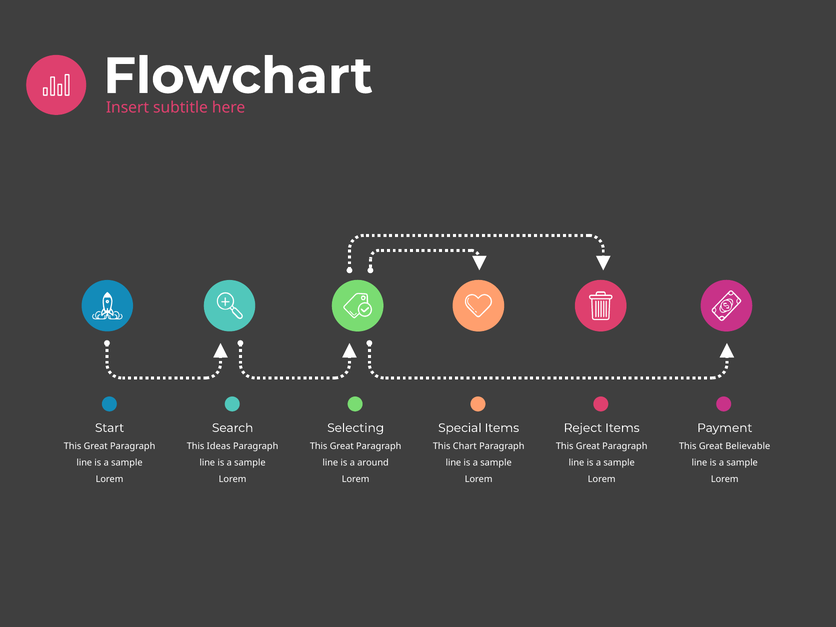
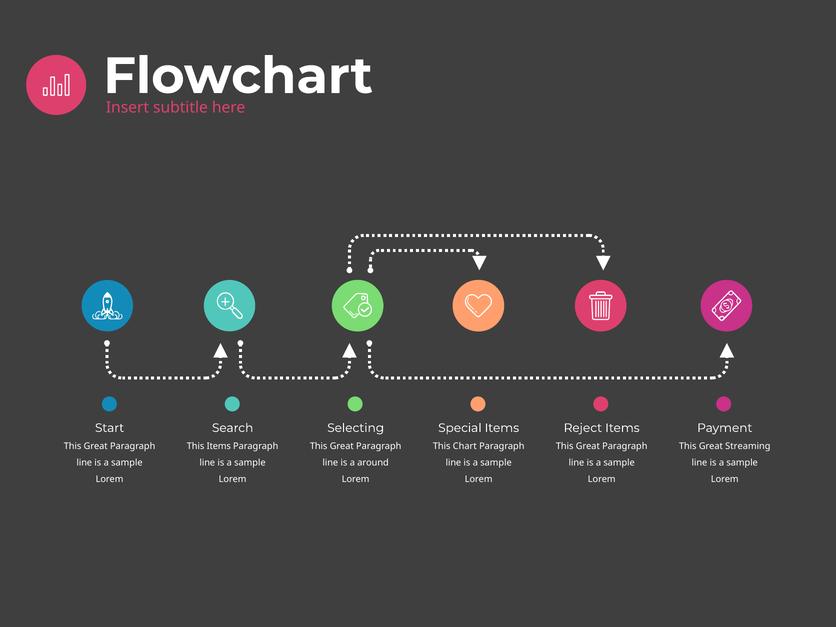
This Ideas: Ideas -> Items (219, 446)
Believable: Believable -> Streaming (748, 446)
